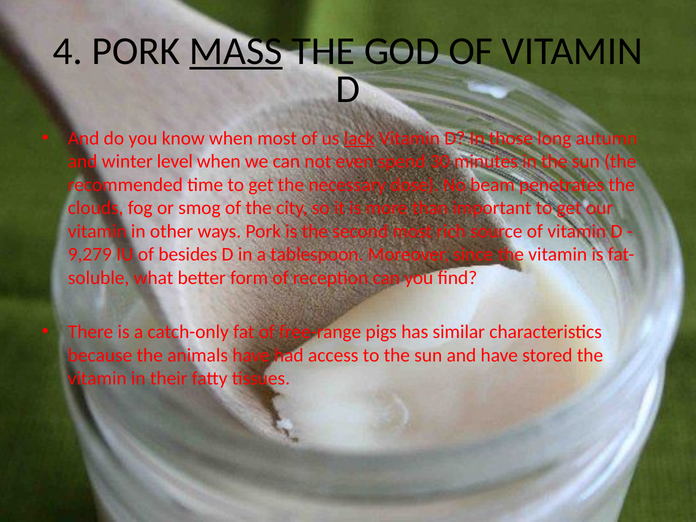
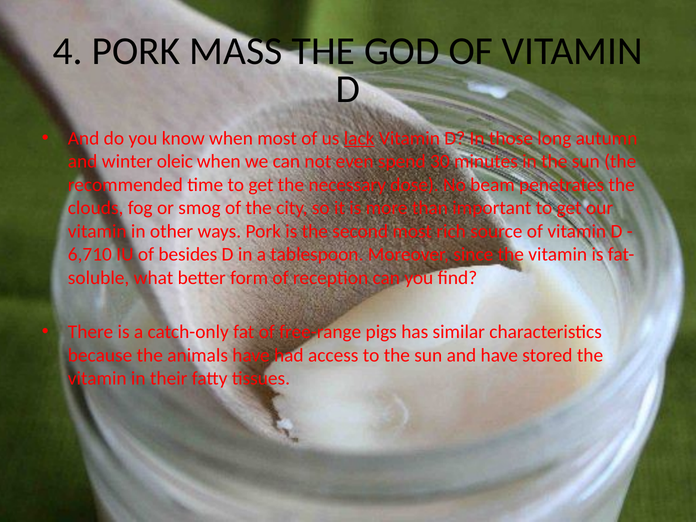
MASS underline: present -> none (236, 51)
level: level -> oleic (175, 162)
9,279: 9,279 -> 6,710 (90, 254)
